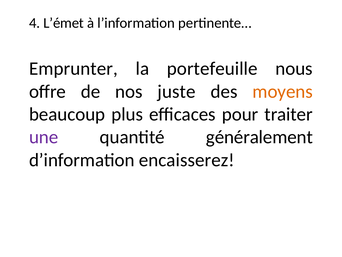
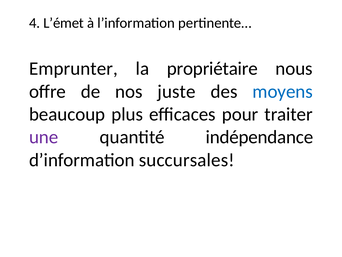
portefeuille: portefeuille -> propriétaire (212, 69)
moyens colour: orange -> blue (283, 91)
généralement: généralement -> indépendance (259, 137)
encaisserez: encaisserez -> succursales (187, 160)
